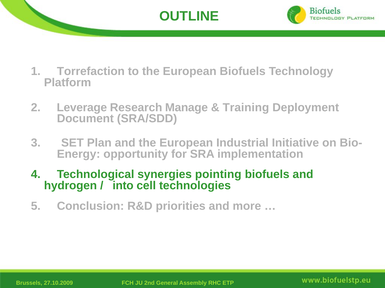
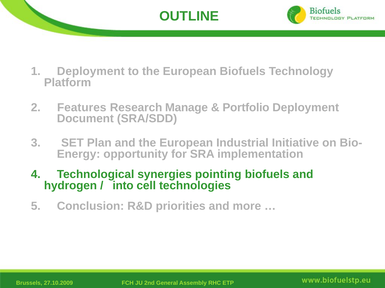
Torrefaction: Torrefaction -> Deployment (91, 71)
Leverage: Leverage -> Features (82, 108)
Training: Training -> Portfolio (246, 108)
